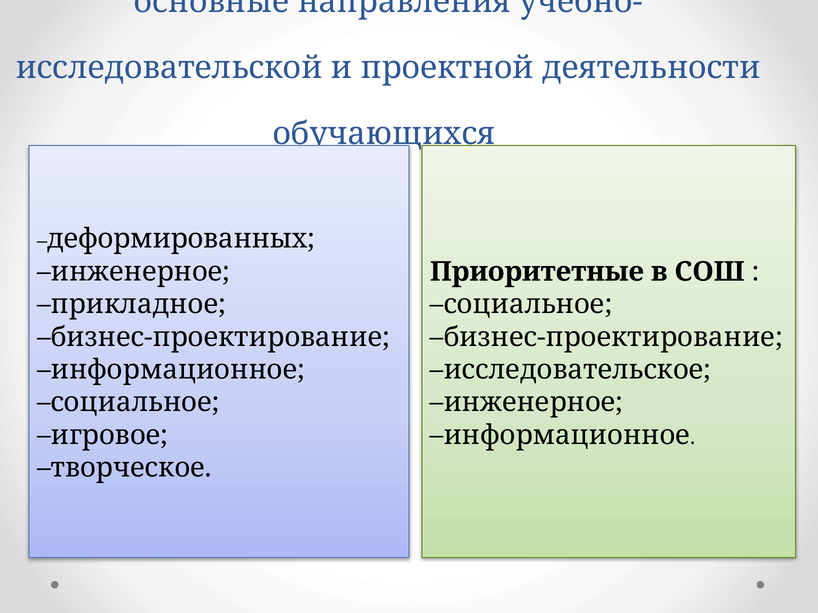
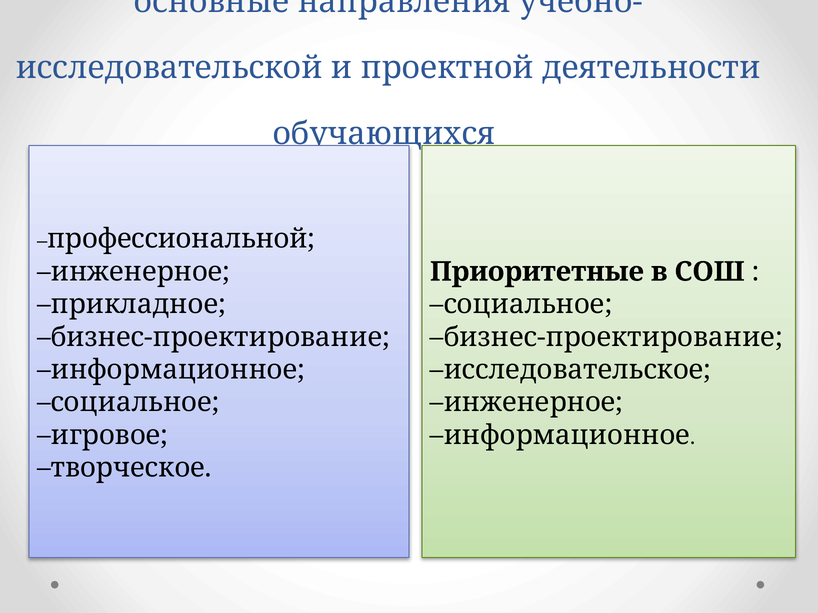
деформированных: деформированных -> профессиональной (181, 239)
